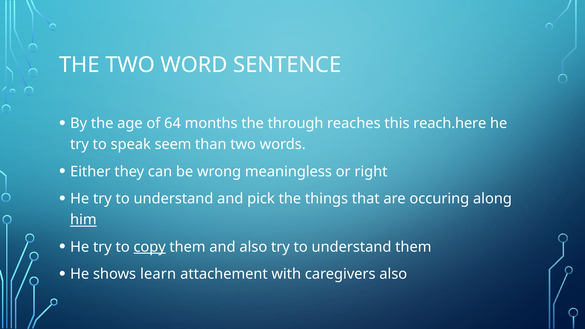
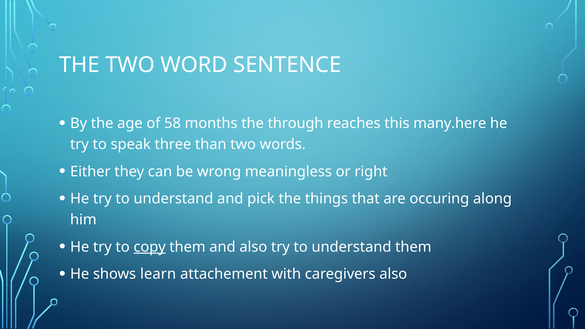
64: 64 -> 58 (173, 123)
reach.here: reach.here -> many.here (450, 123)
seem: seem -> three (173, 145)
him underline: present -> none (83, 220)
